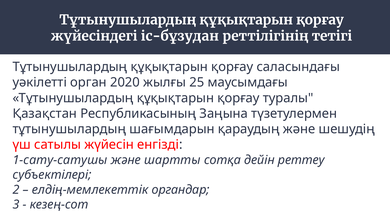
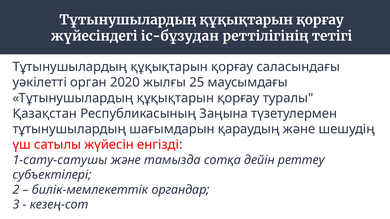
шартты: шартты -> тамызда (172, 160)
елдің-мемлекеттік: елдің-мемлекеттік -> билік-мемлекеттік (90, 190)
